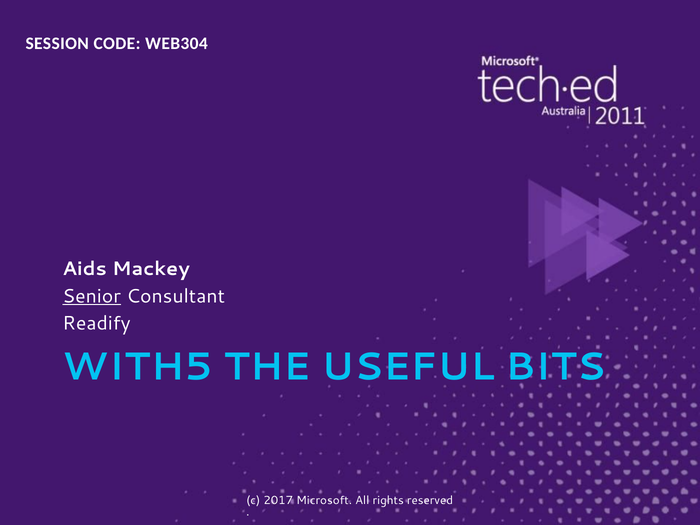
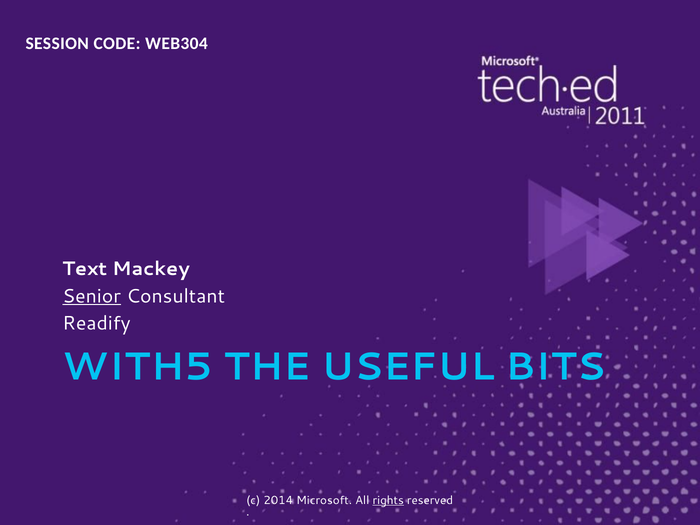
Aids: Aids -> Text (85, 269)
2017: 2017 -> 2014 (278, 500)
rights underline: none -> present (388, 500)
